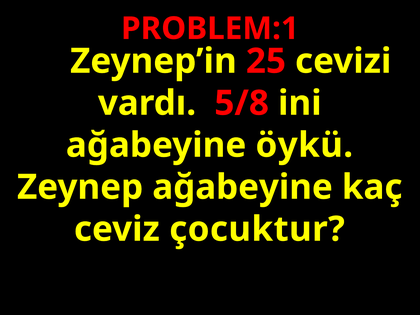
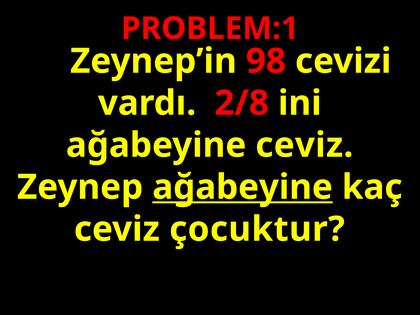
25: 25 -> 98 (266, 61)
5/8: 5/8 -> 2/8 (242, 103)
ağabeyine öykü: öykü -> ceviz (304, 145)
ağabeyine underline: none -> present (243, 187)
